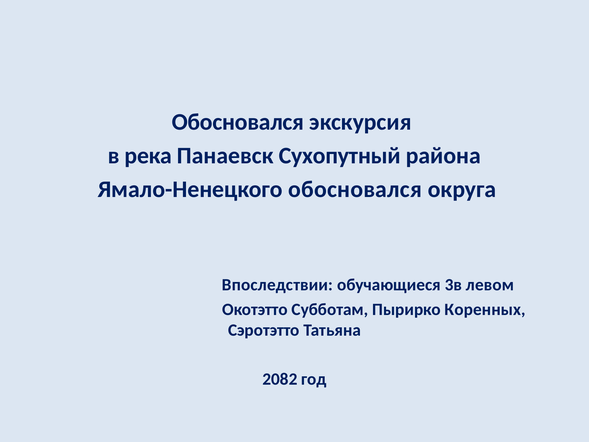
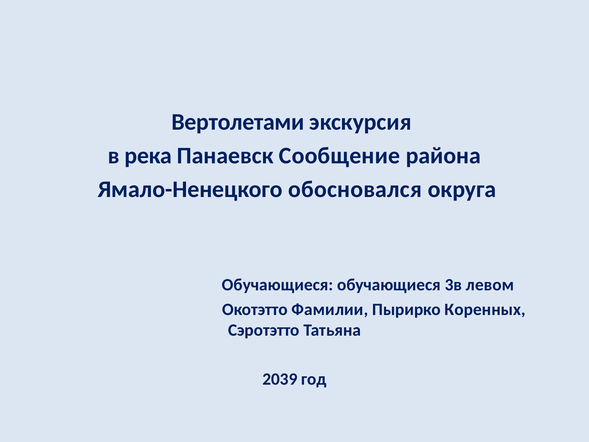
Обосновался: Обосновался -> Вертолетами (238, 122)
Сухопутный: Сухопутный -> Сообщение (340, 156)
Впоследствии: Впоследствии -> Обучающиеся (278, 285)
Субботам: Субботам -> Фамилии (330, 309)
2082: 2082 -> 2039 (280, 379)
